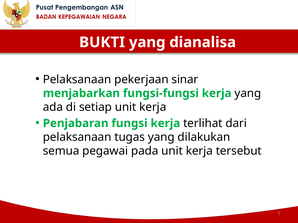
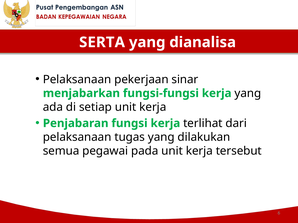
BUKTI: BUKTI -> SERTA (102, 42)
